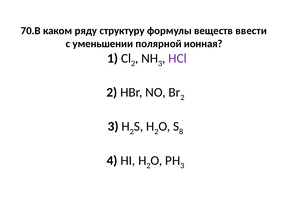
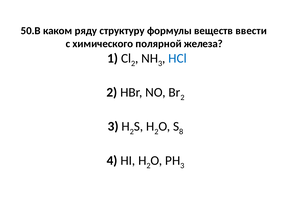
70.В: 70.В -> 50.В (31, 31)
уменьшении: уменьшении -> химического (103, 44)
ионная: ионная -> железа (203, 44)
HCl colour: purple -> blue (178, 58)
